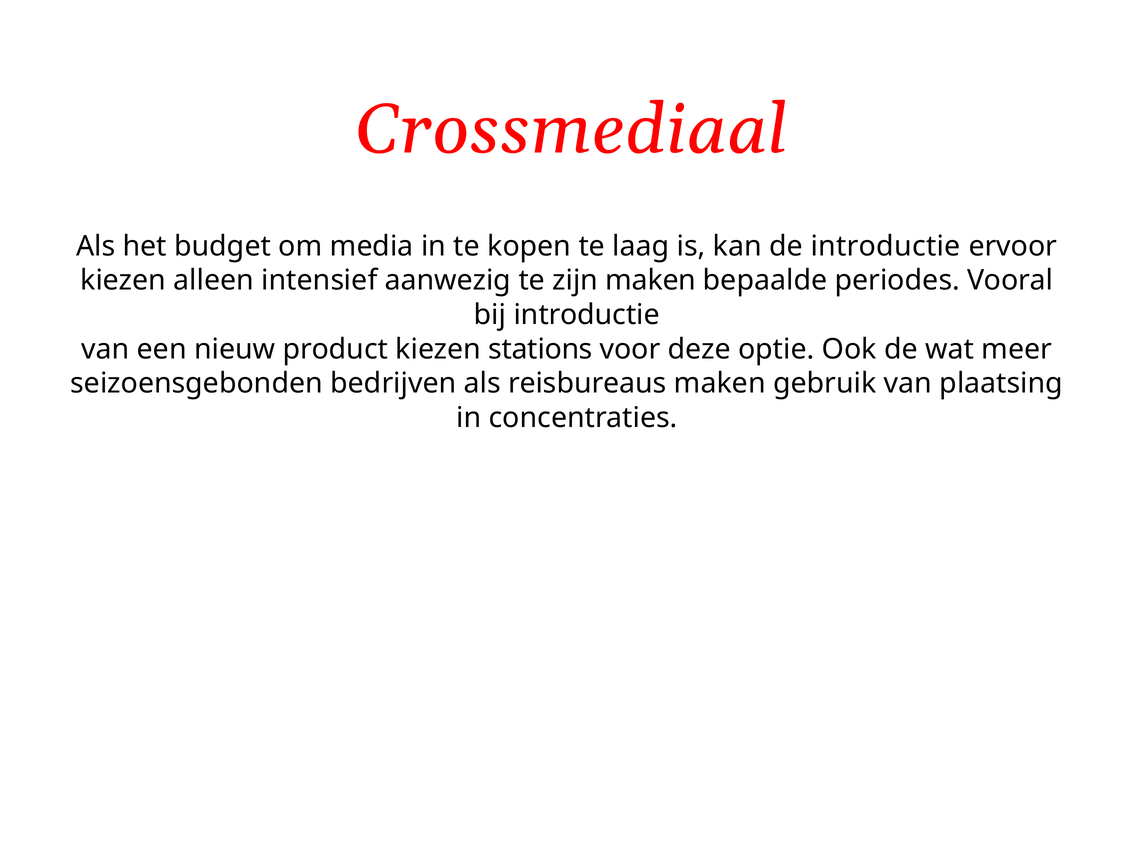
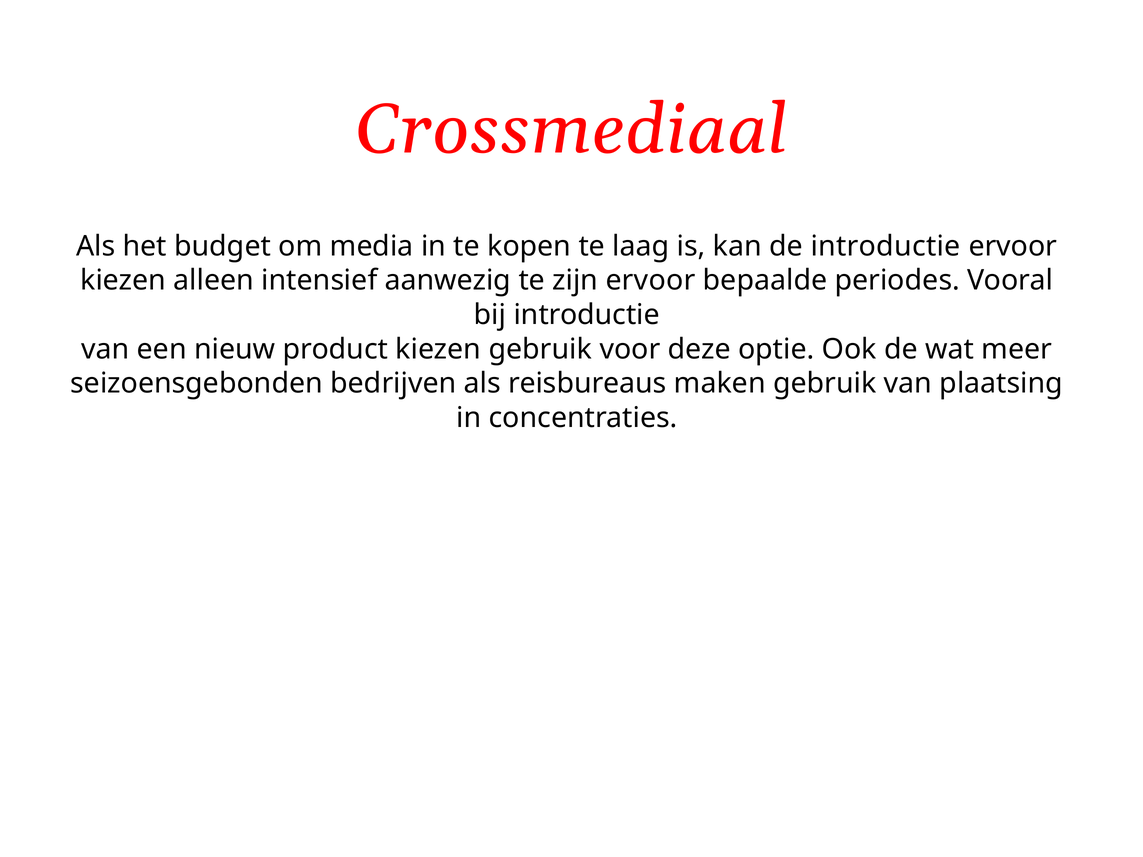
zijn maken: maken -> ervoor (650, 281)
kiezen stations: stations -> gebruik (540, 349)
